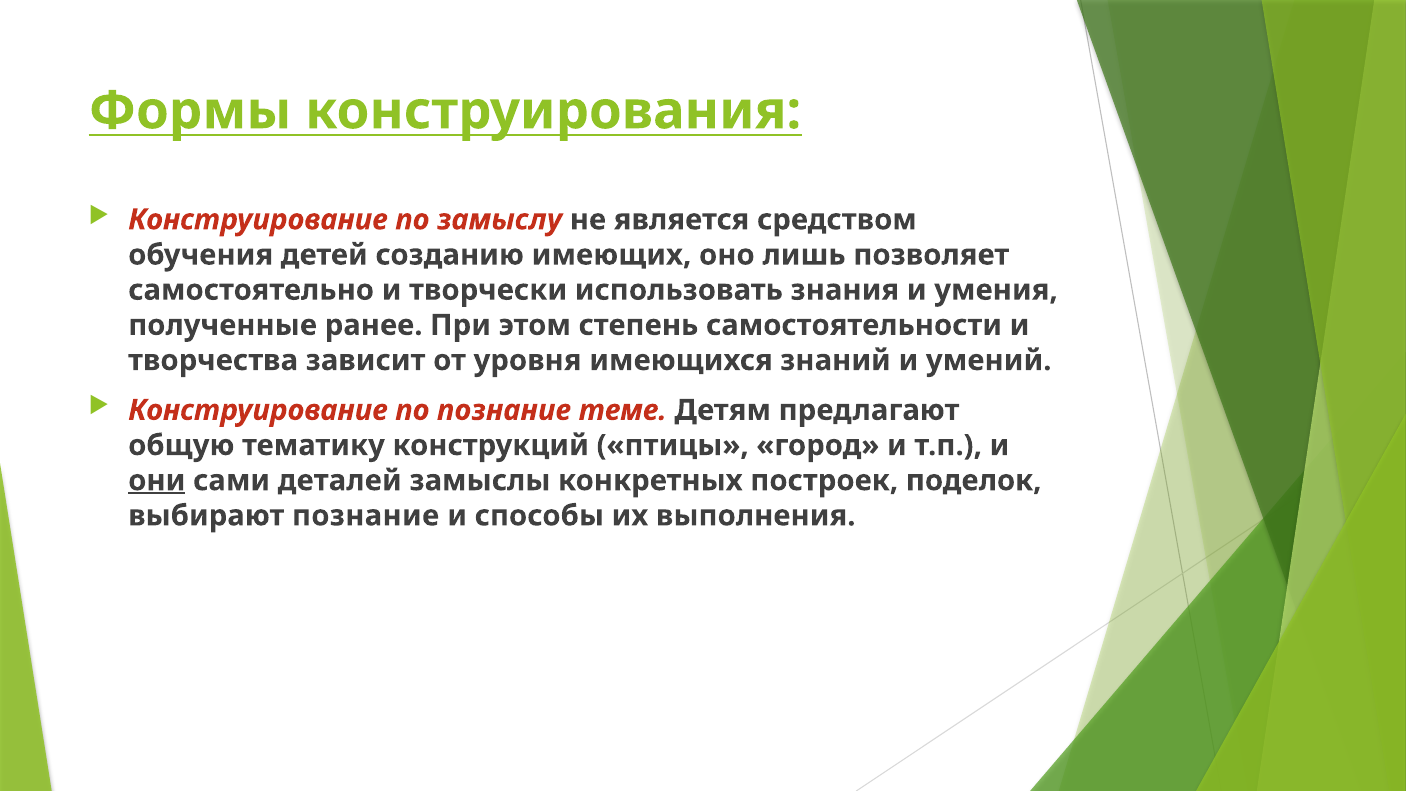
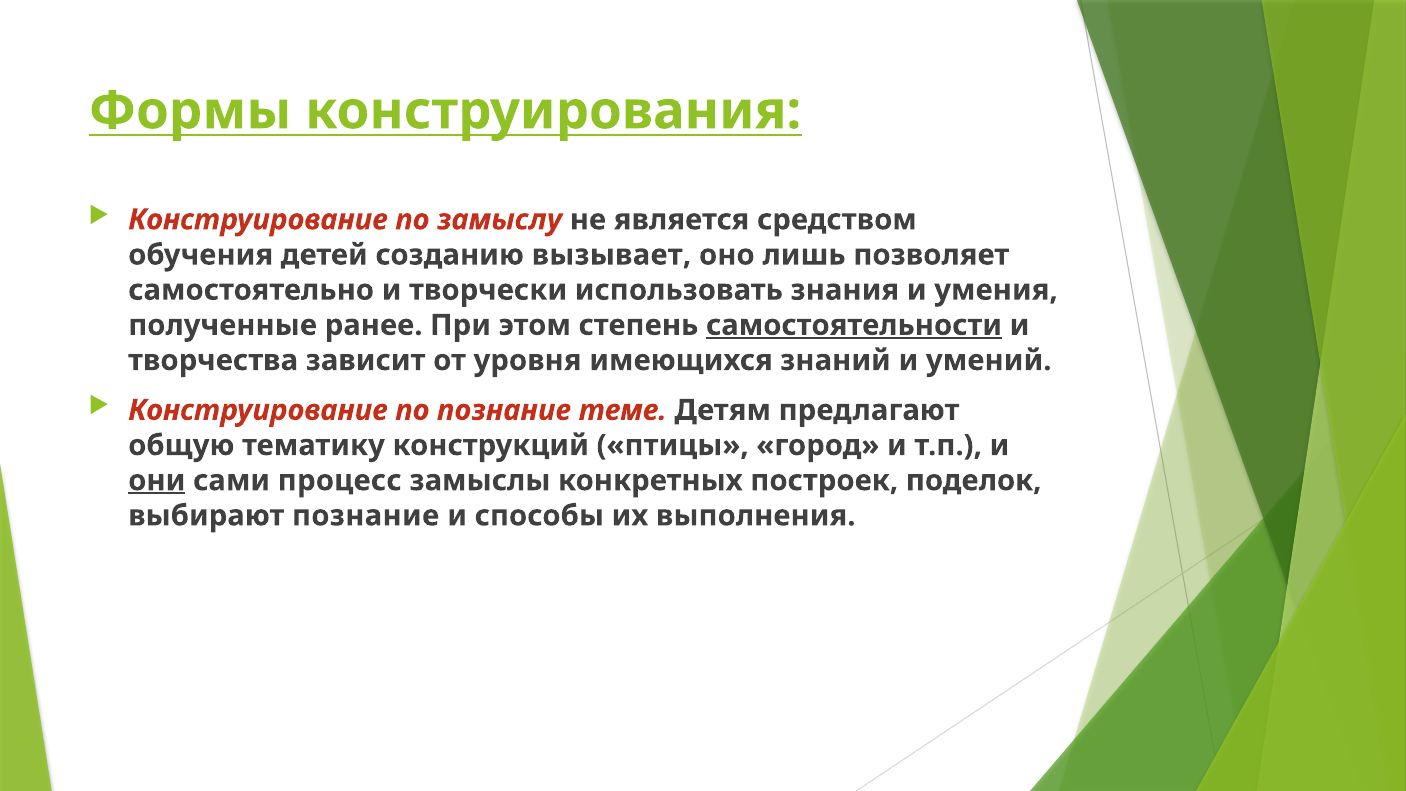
имеющих: имеющих -> вызывает (611, 255)
самостоятельности underline: none -> present (854, 325)
деталей: деталей -> процесс (340, 480)
